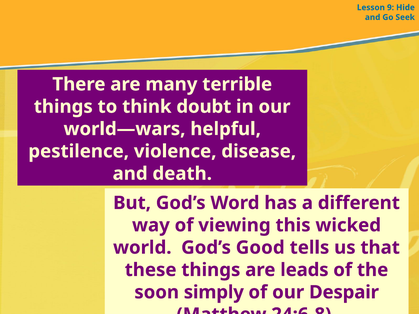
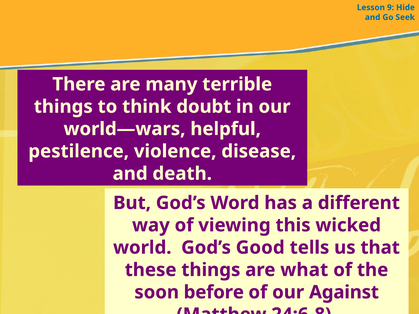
leads: leads -> what (304, 270)
simply: simply -> before (214, 292)
Despair: Despair -> Against (344, 292)
